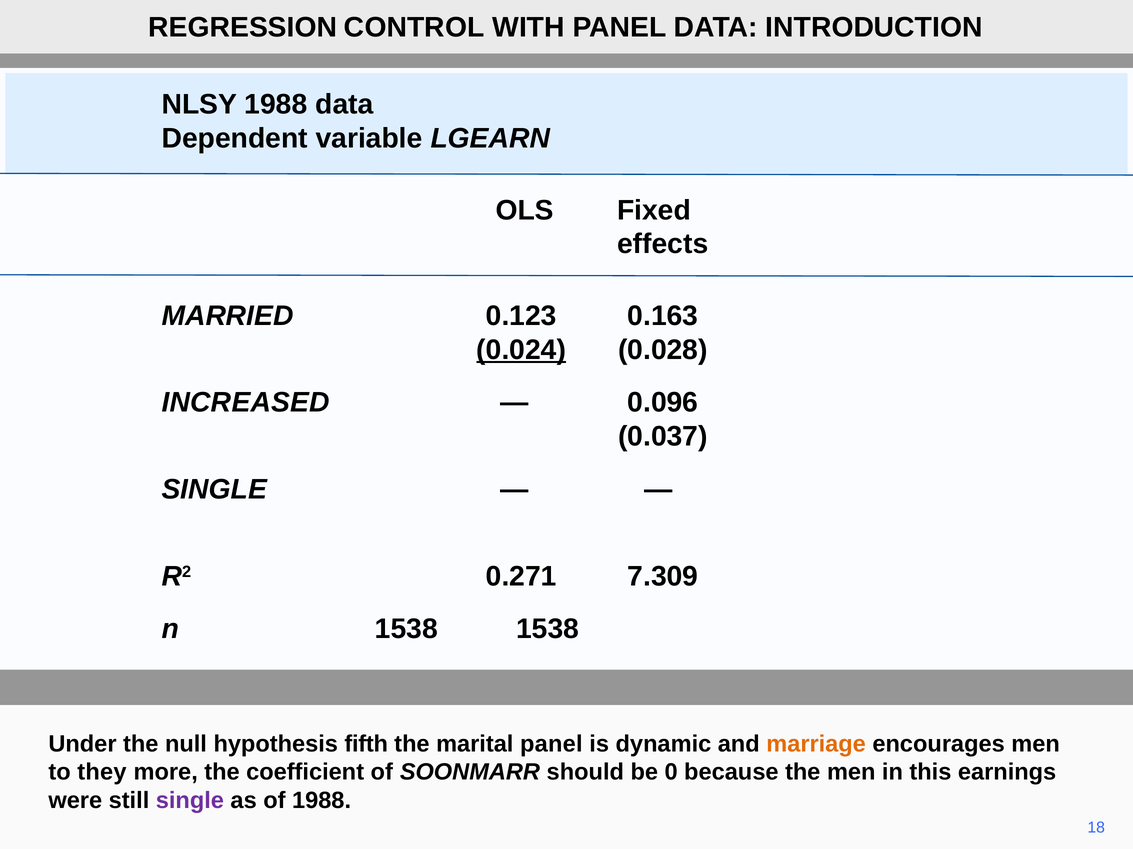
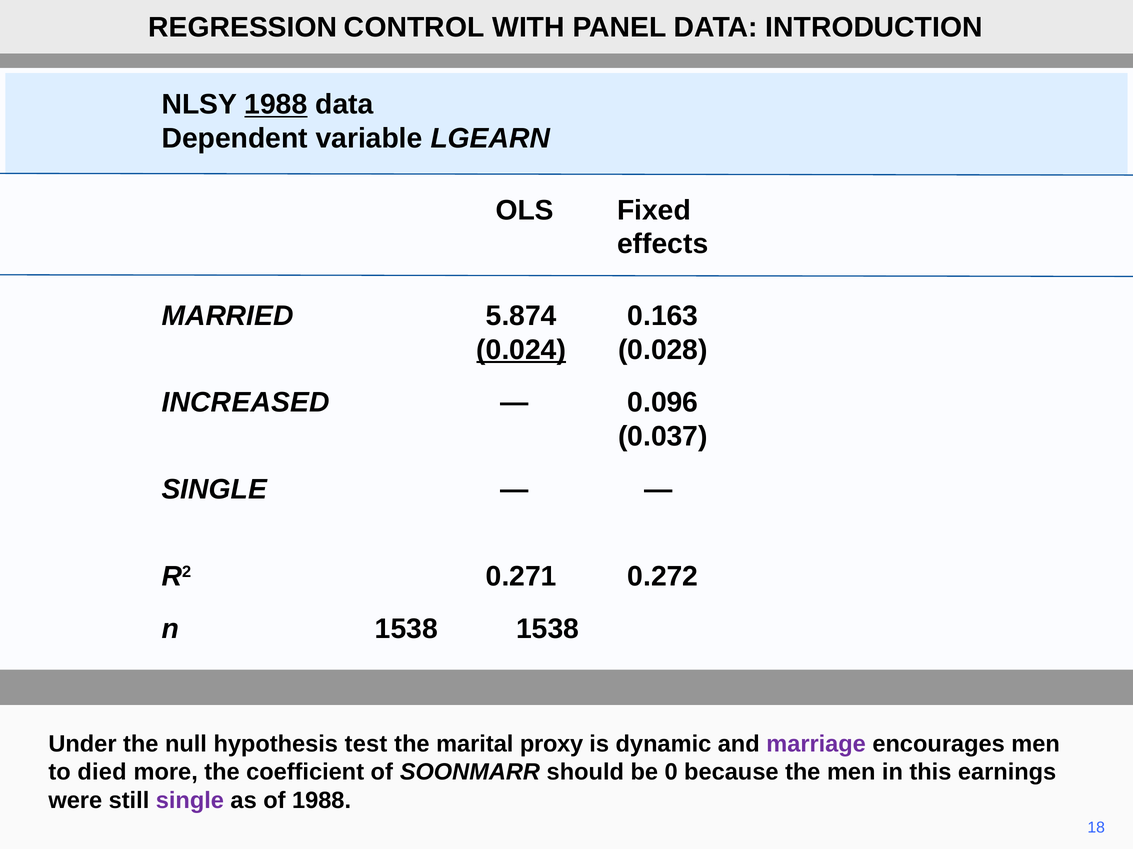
1988 underline: none -> present (276, 105)
0.123: 0.123 -> 5.874 (521, 316)
7.309: 7.309 -> 0.272 (663, 577)
fifth: fifth -> test (366, 744)
marital panel: panel -> proxy (552, 744)
marriage colour: orange -> purple (816, 744)
they: they -> died (102, 773)
